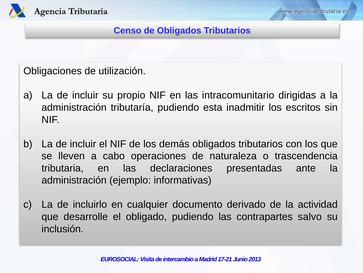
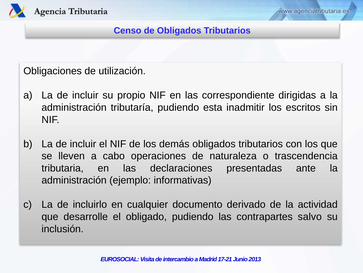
intracomunitario: intracomunitario -> correspondiente (238, 95)
